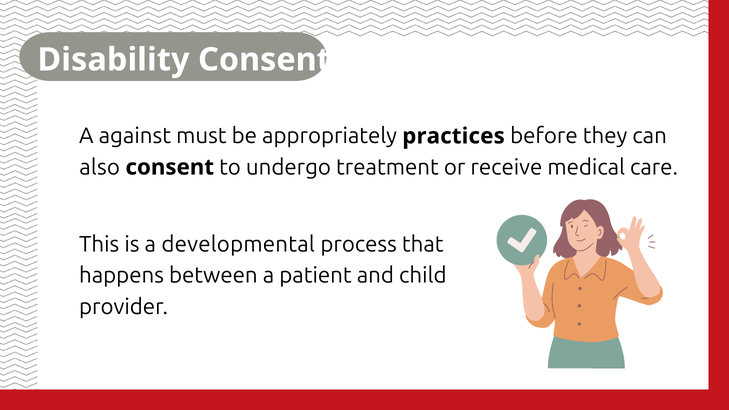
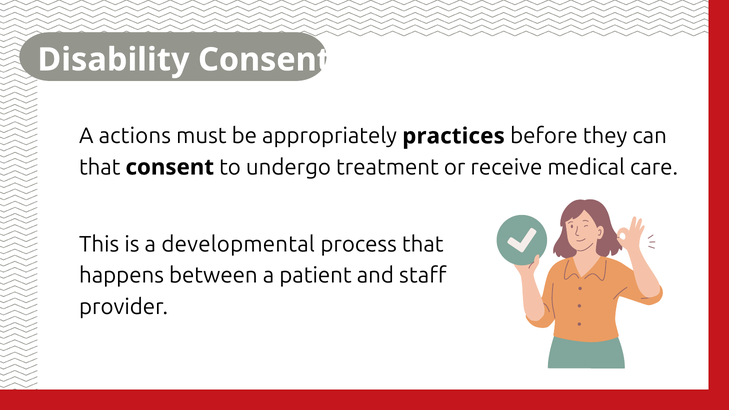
against: against -> actions (135, 136)
also: also -> that (100, 167)
child: child -> staff (423, 276)
